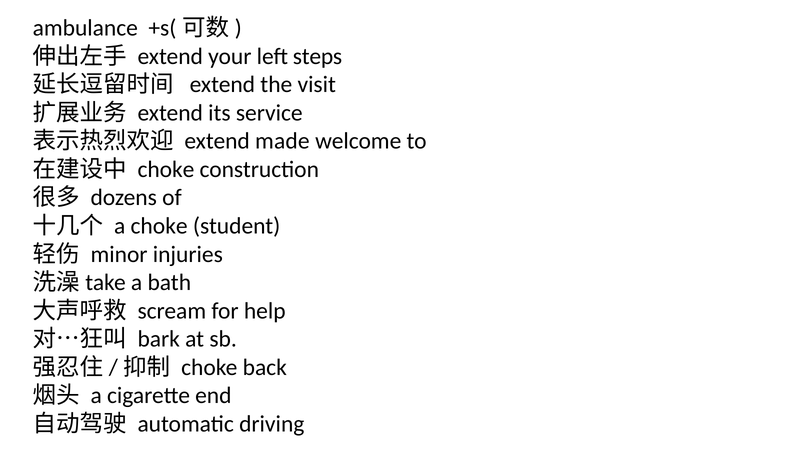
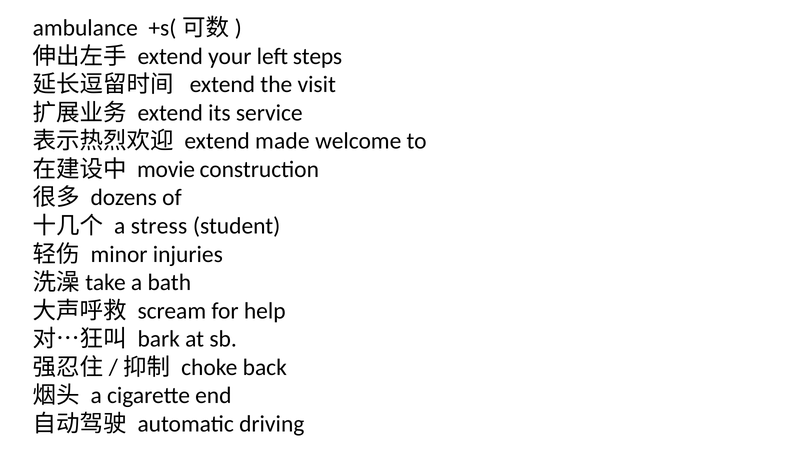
choke: choke -> movie (166, 169)
a choke: choke -> stress (159, 226)
